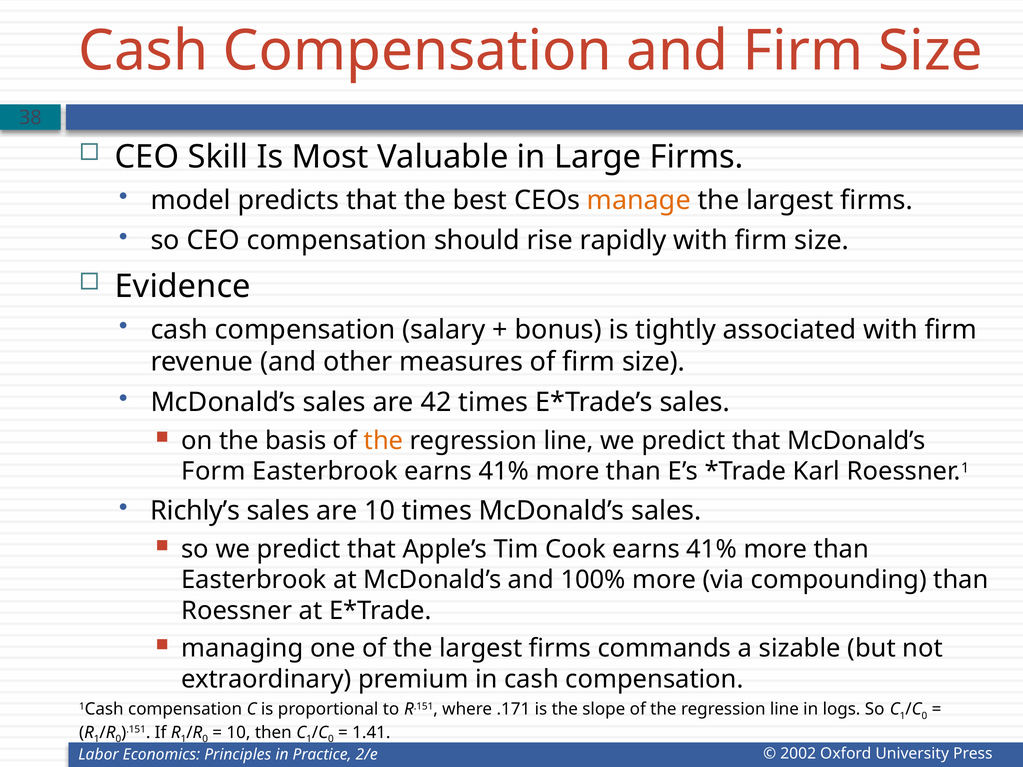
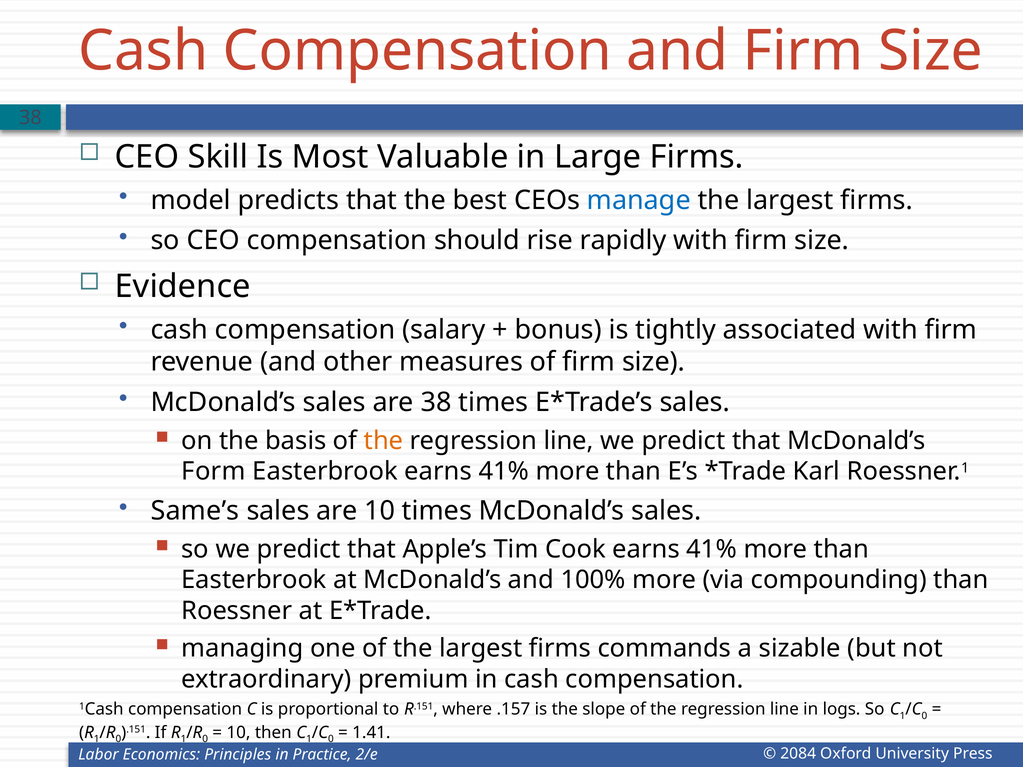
manage colour: orange -> blue (639, 200)
are 42: 42 -> 38 (436, 402)
Richly’s: Richly’s -> Same’s (195, 511)
.171: .171 -> .157 (513, 709)
2002: 2002 -> 2084 (798, 754)
